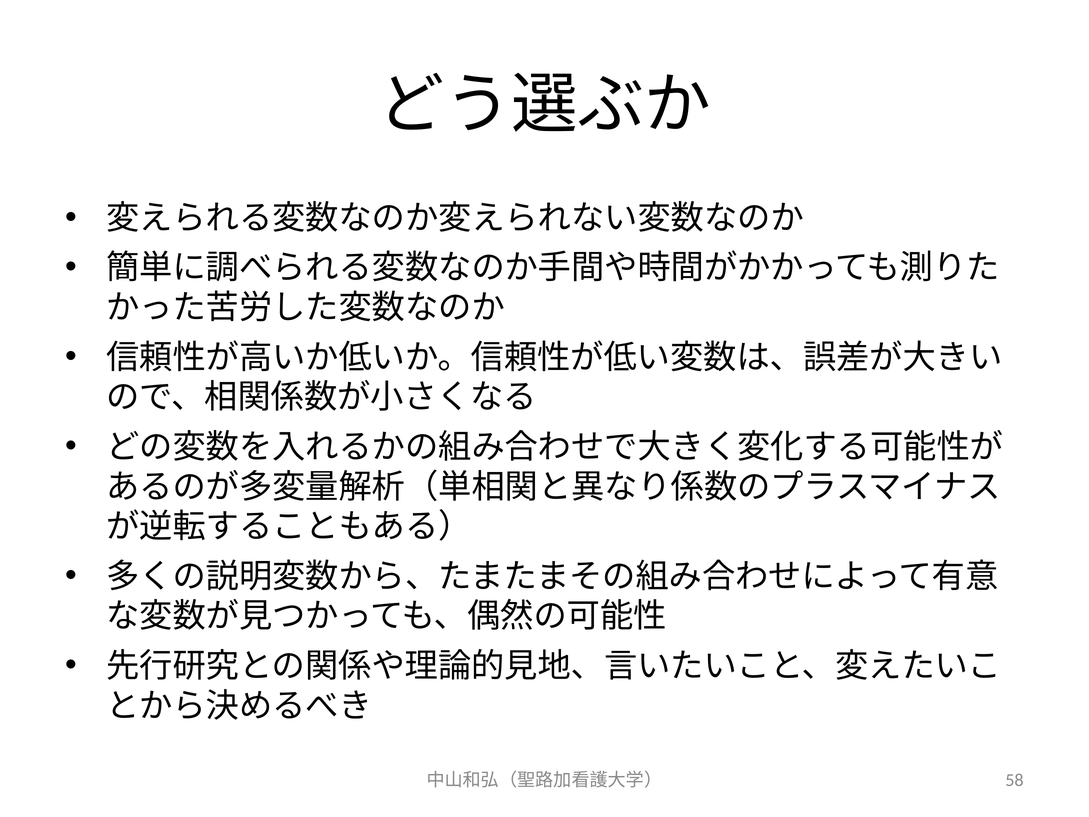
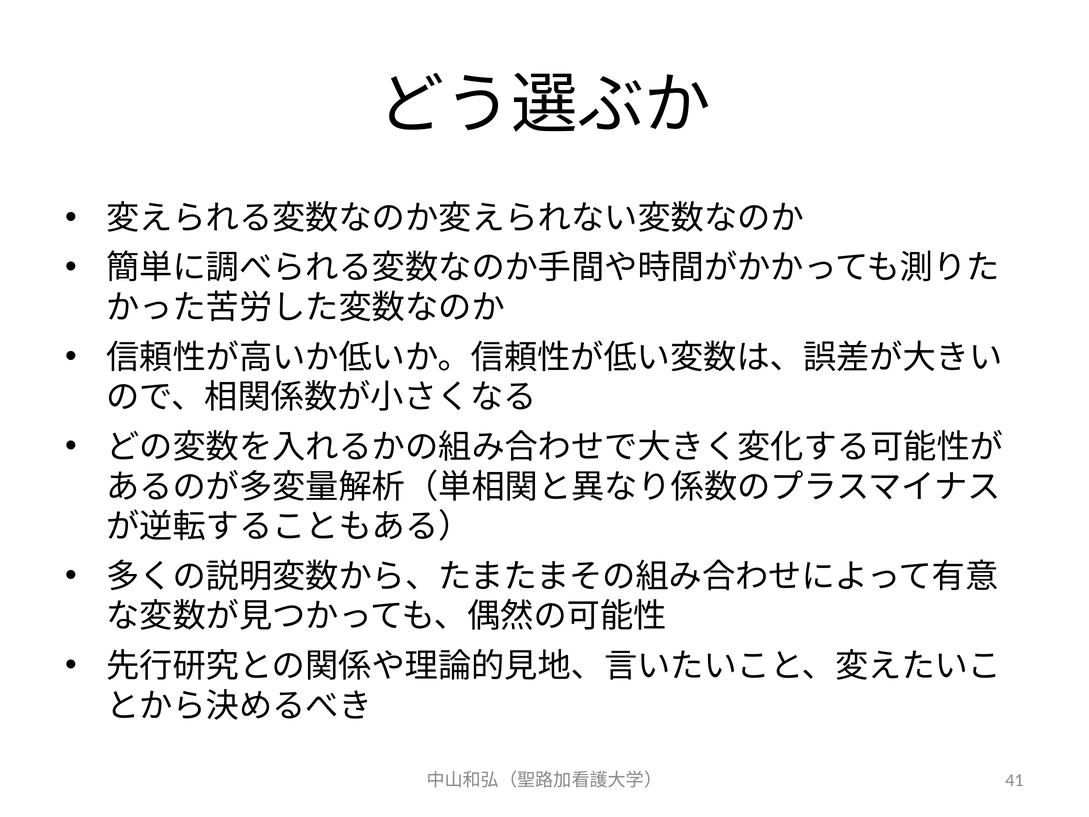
58: 58 -> 41 (1014, 780)
